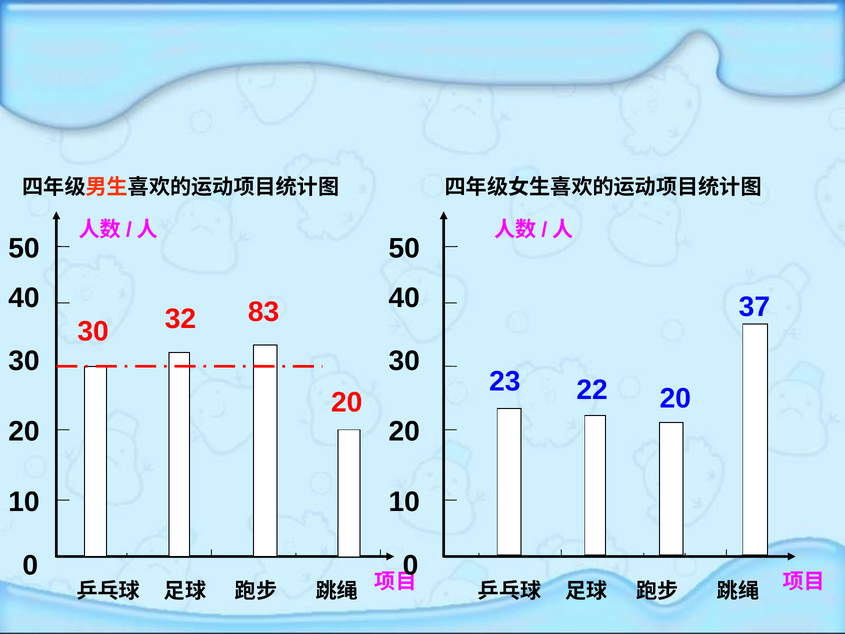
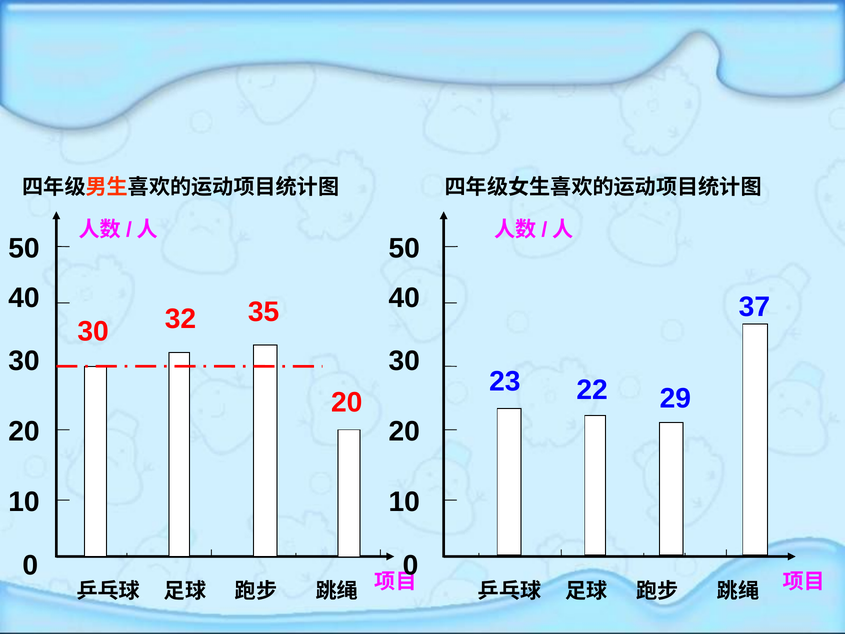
83: 83 -> 35 (264, 312)
22 20: 20 -> 29 (675, 398)
